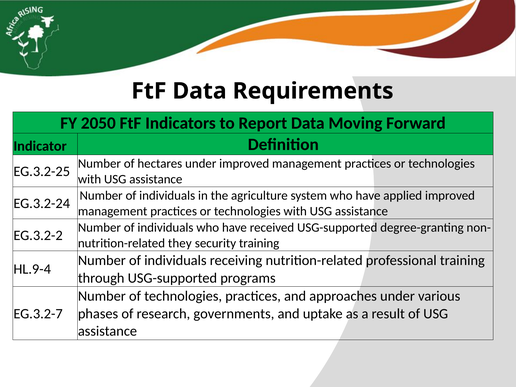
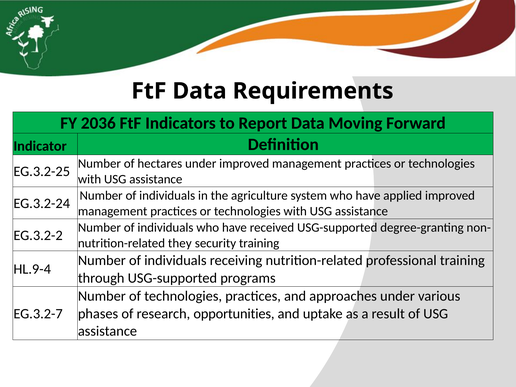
2050: 2050 -> 2036 (98, 123)
governments: governments -> opportunities (234, 314)
